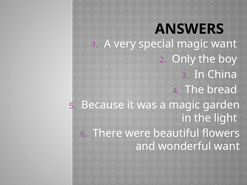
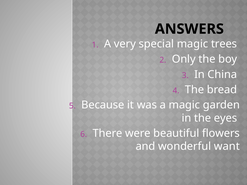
magic want: want -> trees (224, 44)
light: light -> eyes (225, 118)
